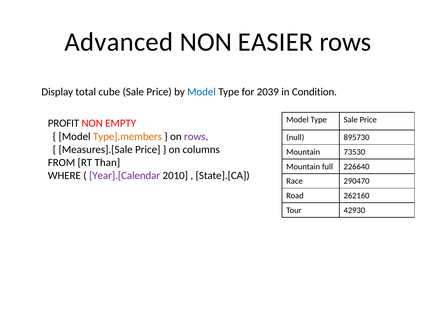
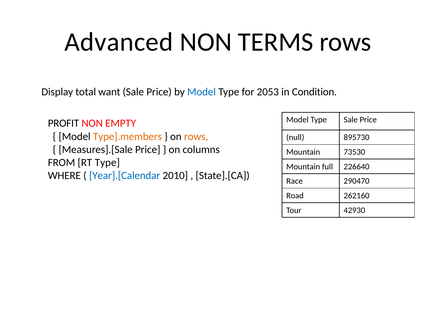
EASIER: EASIER -> TERMS (276, 42)
cube: cube -> want (109, 92)
2039: 2039 -> 2053 (268, 92)
rows colour: purple -> orange (196, 136)
RT Than: Than -> Type (107, 163)
Year].[Calendar colour: purple -> blue (125, 176)
